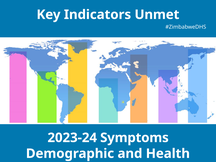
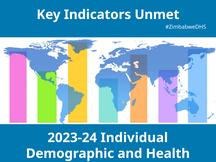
Symptoms: Symptoms -> Individual (134, 138)
